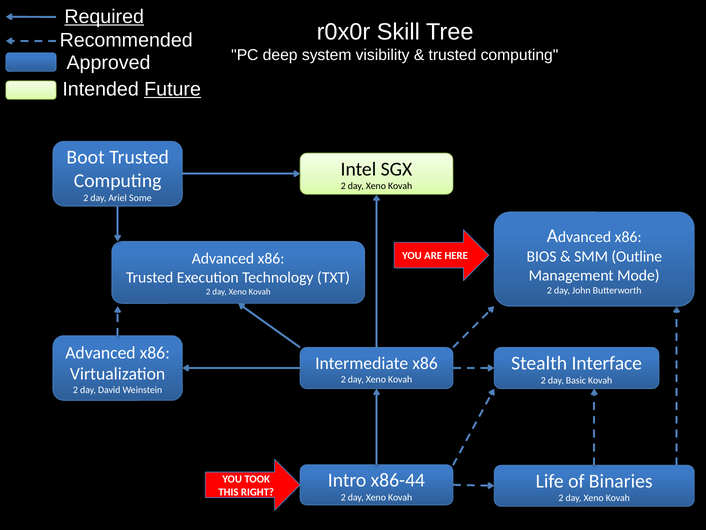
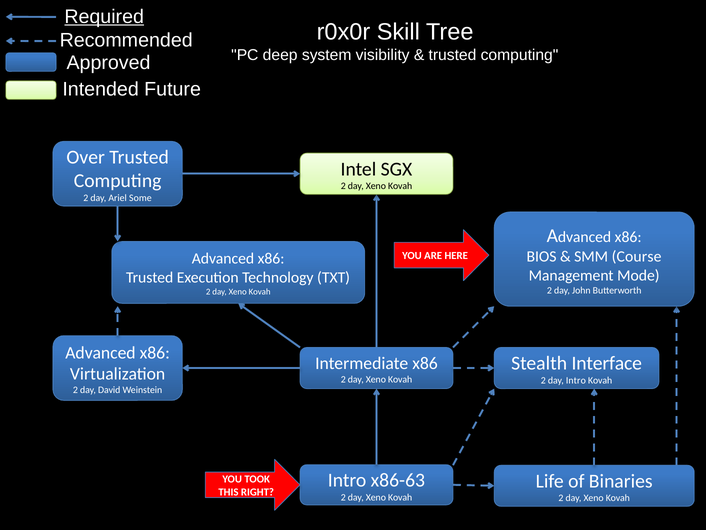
Future underline: present -> none (173, 89)
Boot: Boot -> Over (86, 157)
Outline: Outline -> Course (637, 256)
day Basic: Basic -> Intro (576, 380)
x86-44: x86-44 -> x86-63 (398, 480)
